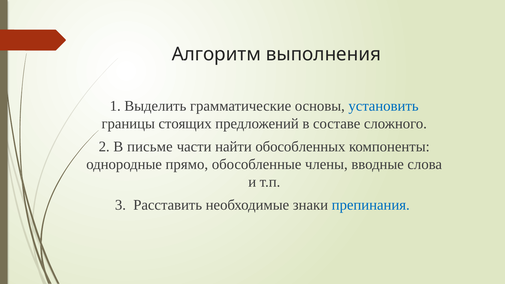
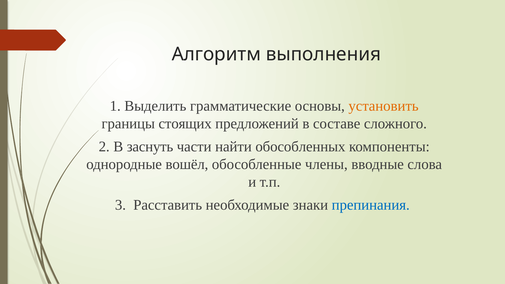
установить colour: blue -> orange (384, 106)
письме: письме -> заснуть (150, 147)
прямо: прямо -> вошёл (187, 164)
